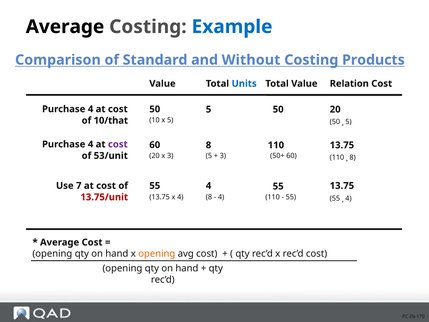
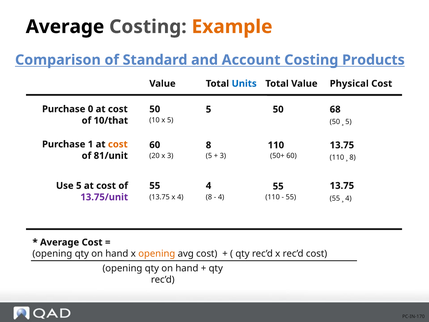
Example colour: blue -> orange (232, 27)
Without: Without -> Account (251, 60)
Relation: Relation -> Physical (349, 84)
4: 4 -> 0 (91, 109)
50 20: 20 -> 68 (335, 109)
4: 4 -> 1 (91, 144)
cost colour: purple -> orange (118, 144)
53/unit: 53/unit -> 81/unit (111, 156)
Use 7: 7 -> 5 (79, 186)
13.75/unit colour: red -> purple (104, 197)
